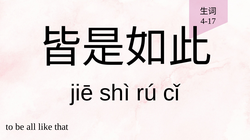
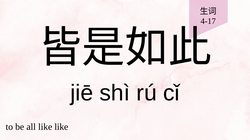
like that: that -> like (61, 127)
